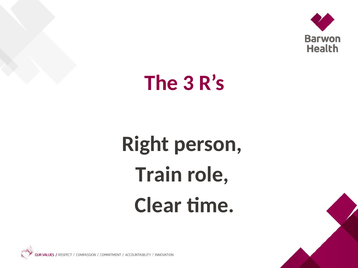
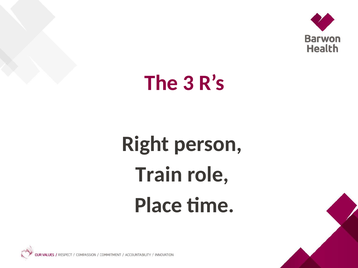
Clear: Clear -> Place (158, 205)
